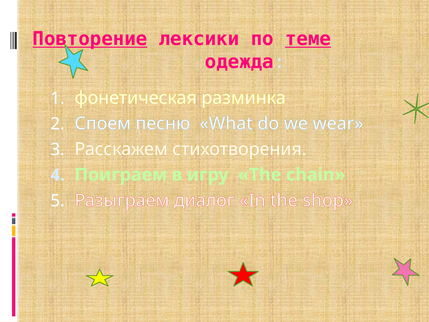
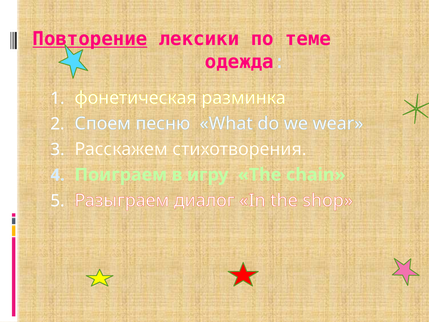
теме underline: present -> none (308, 39)
